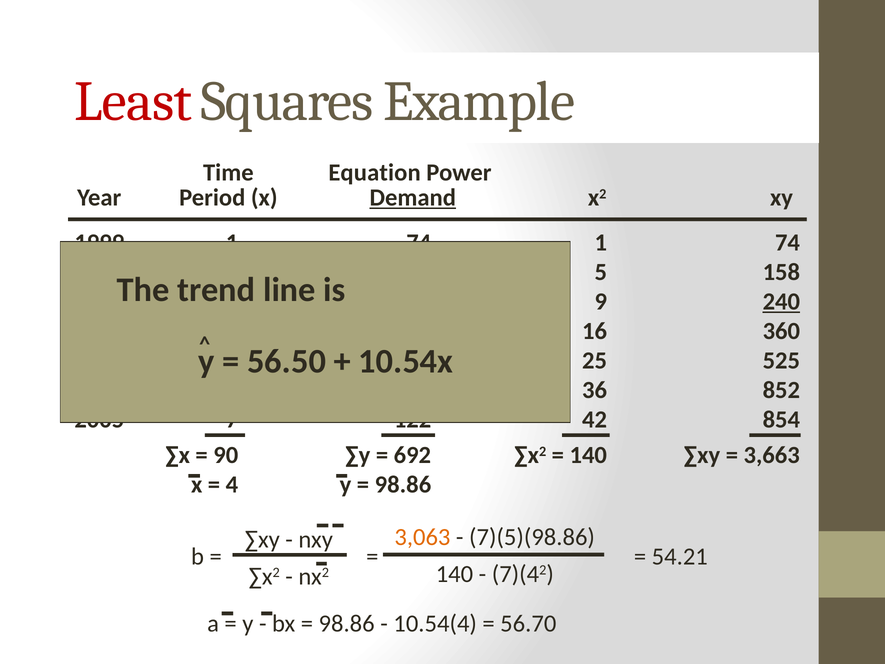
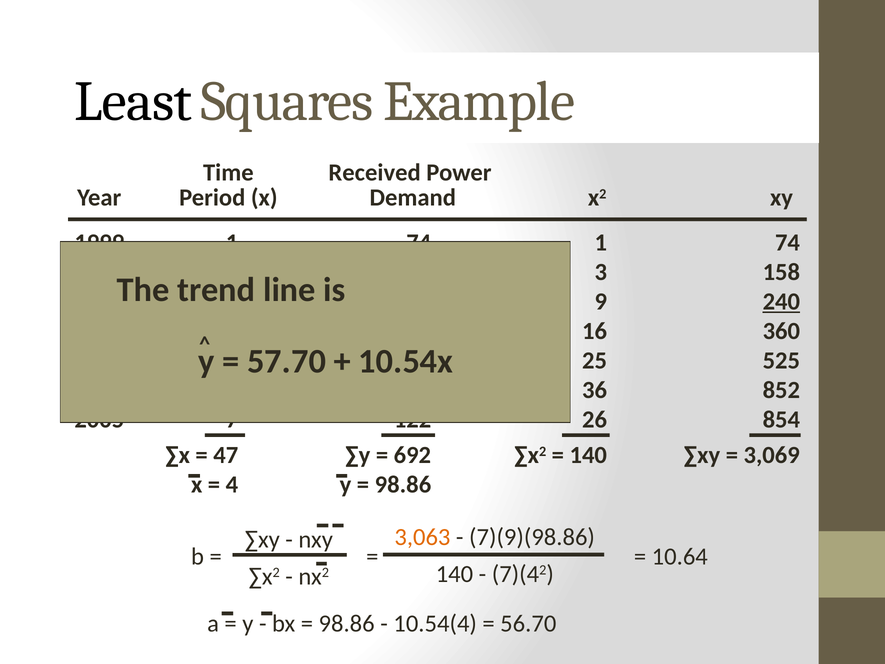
Least colour: red -> black (133, 102)
Equation: Equation -> Received (375, 173)
Demand underline: present -> none (413, 198)
5: 5 -> 3 (601, 272)
56.50: 56.50 -> 57.70 (286, 361)
42: 42 -> 26 (595, 419)
90: 90 -> 47 (226, 455)
3,663: 3,663 -> 3,069 (772, 455)
7)(5)(98.86: 7)(5)(98.86 -> 7)(9)(98.86 (532, 537)
54.21: 54.21 -> 10.64 (680, 556)
